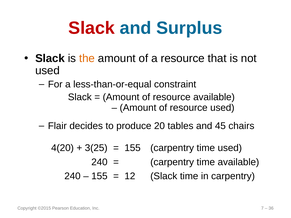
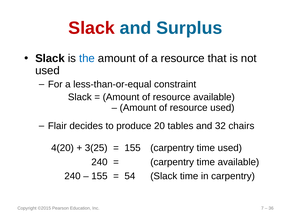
the colour: orange -> blue (87, 58)
45: 45 -> 32 (220, 126)
12: 12 -> 54 (130, 176)
